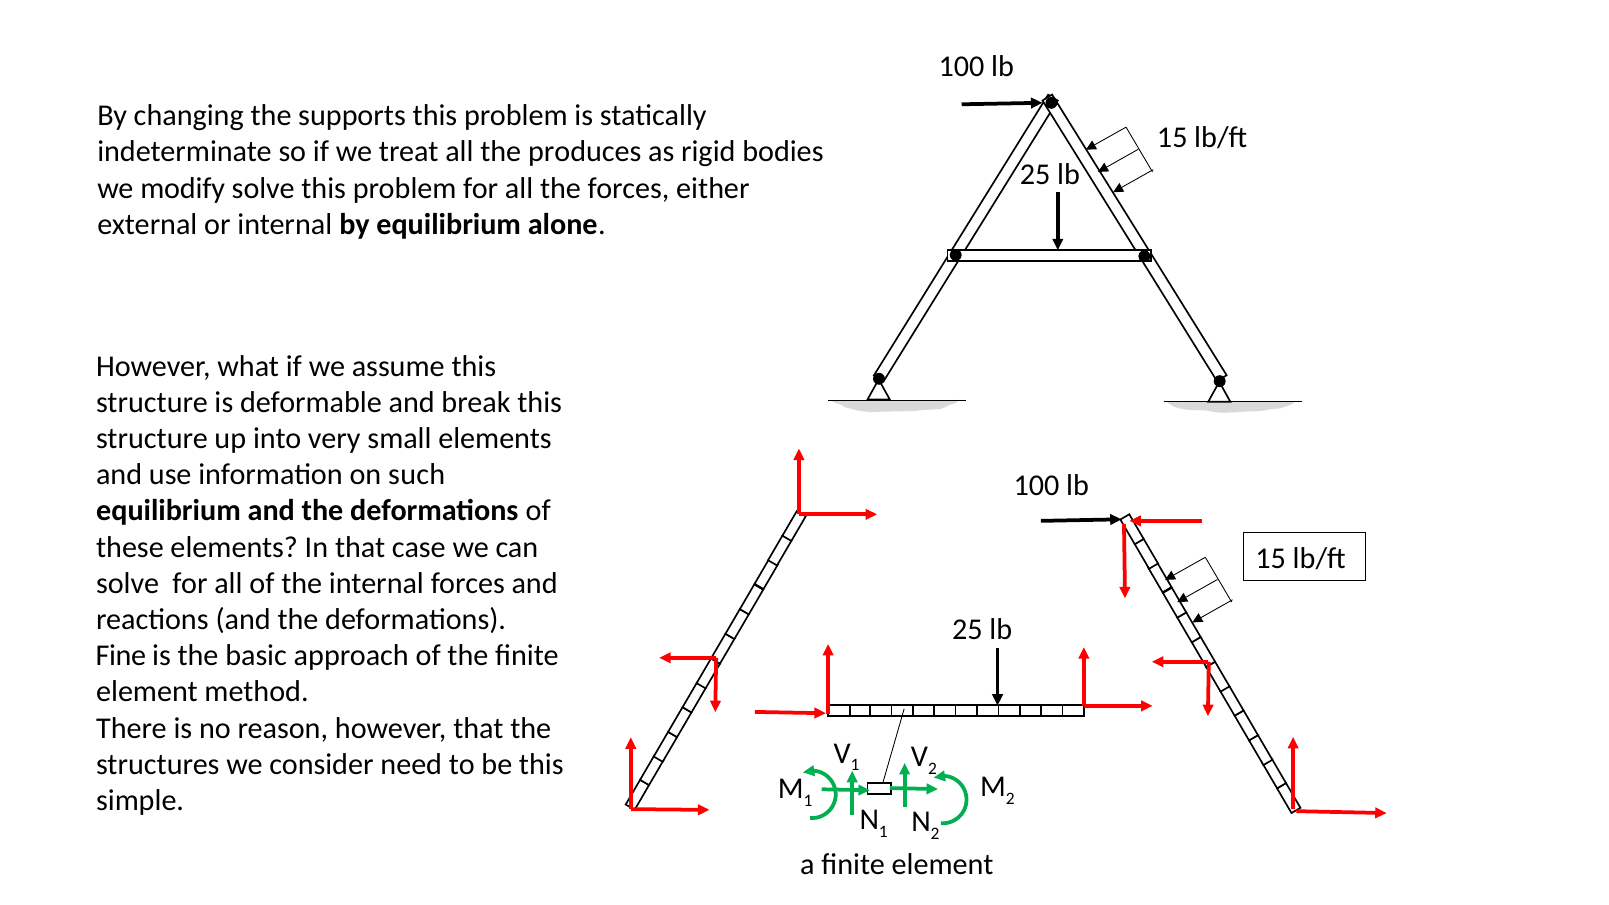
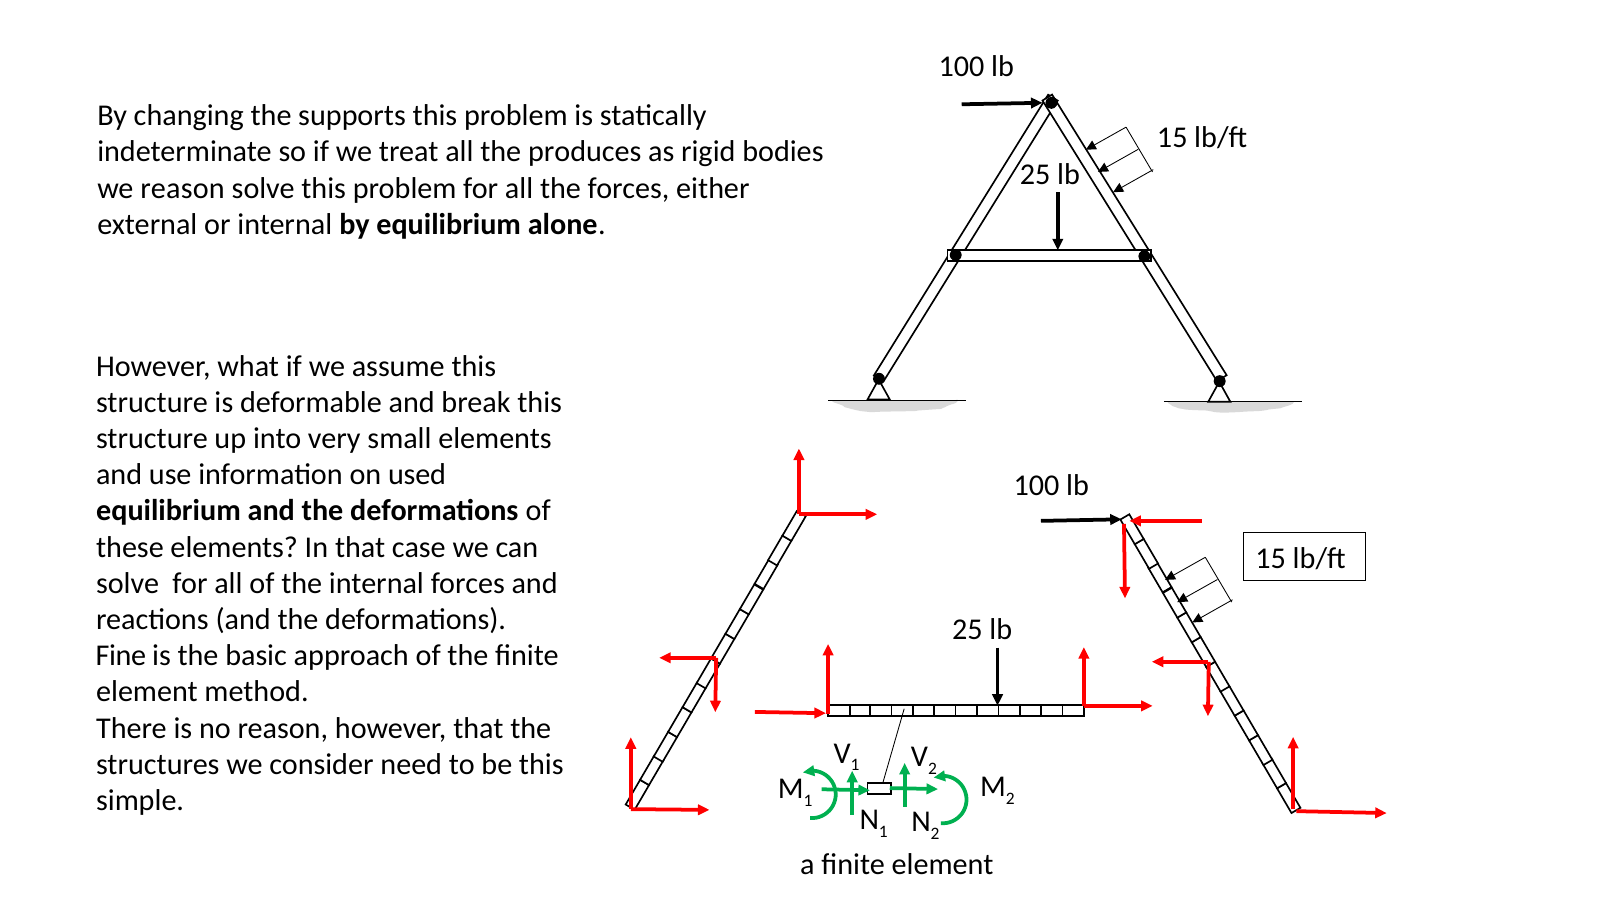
we modify: modify -> reason (183, 188)
such: such -> used (417, 475)
